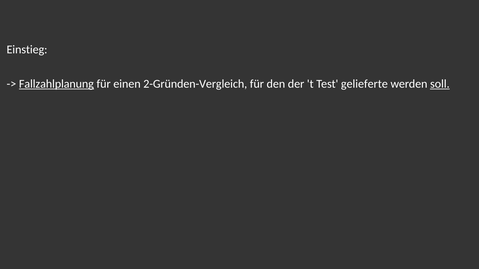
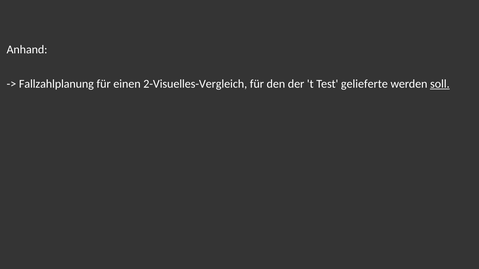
Einstieg: Einstieg -> Anhand (27, 49)
Fallzahlplanung underline: present -> none (56, 84)
2-Gründen-Vergleich: 2-Gründen-Vergleich -> 2-Visuelles-Vergleich (195, 84)
